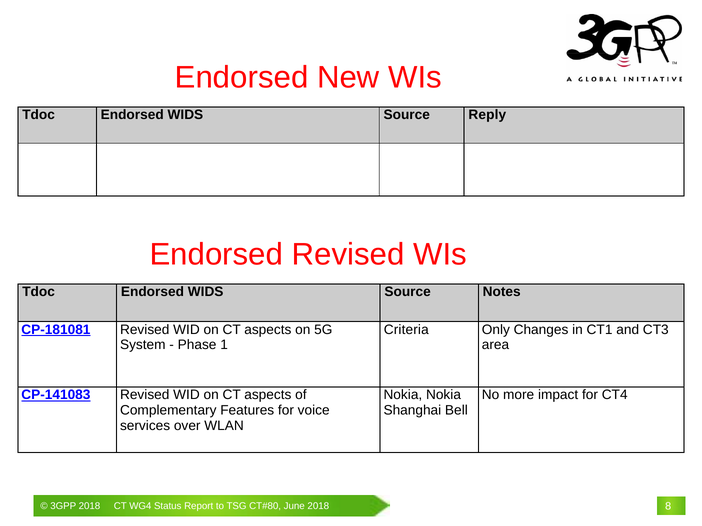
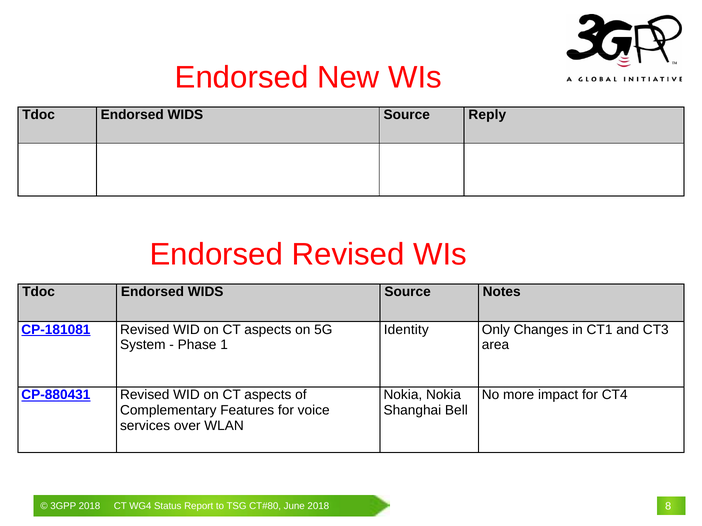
Criteria: Criteria -> Identity (406, 330)
CP-141083: CP-141083 -> CP-880431 (56, 395)
